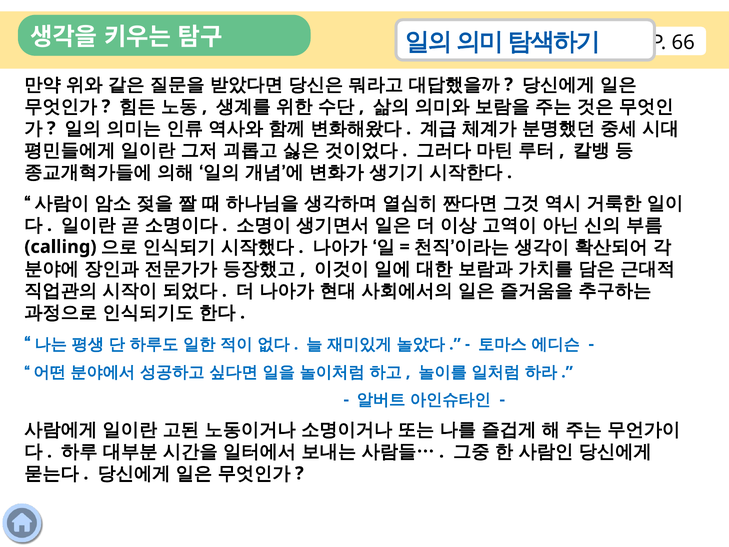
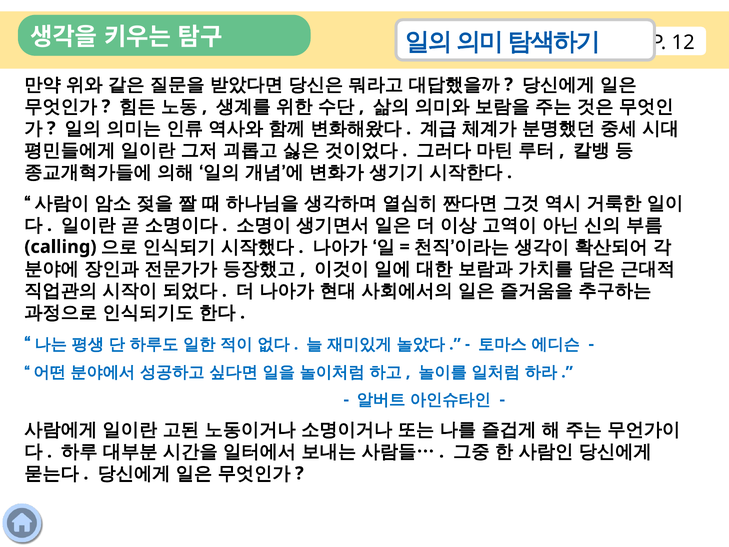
66: 66 -> 12 (683, 42)
